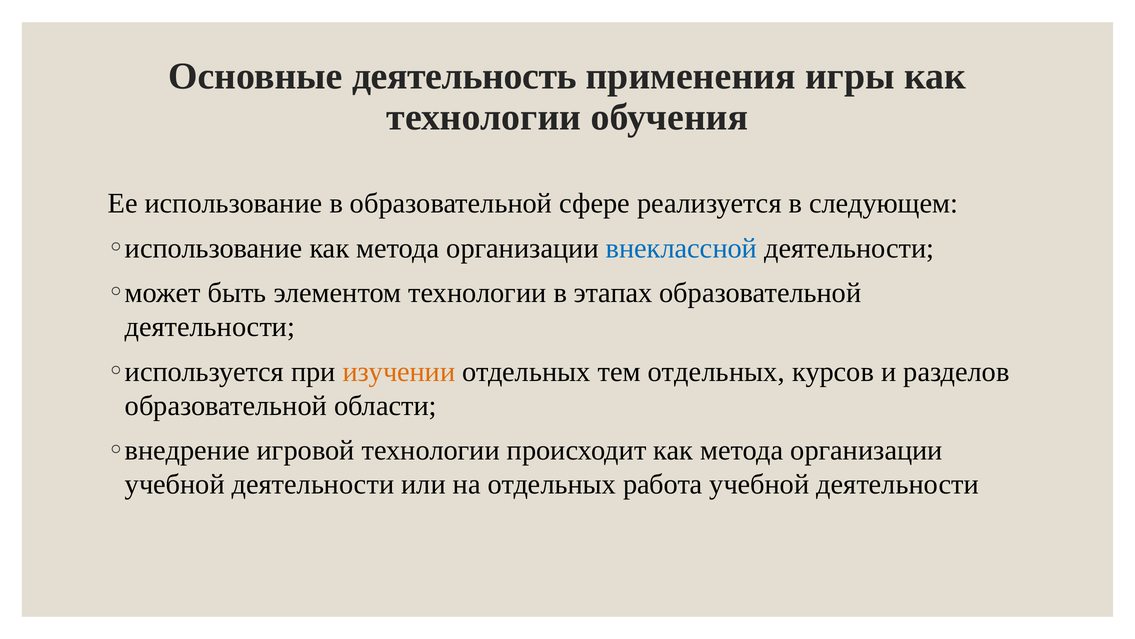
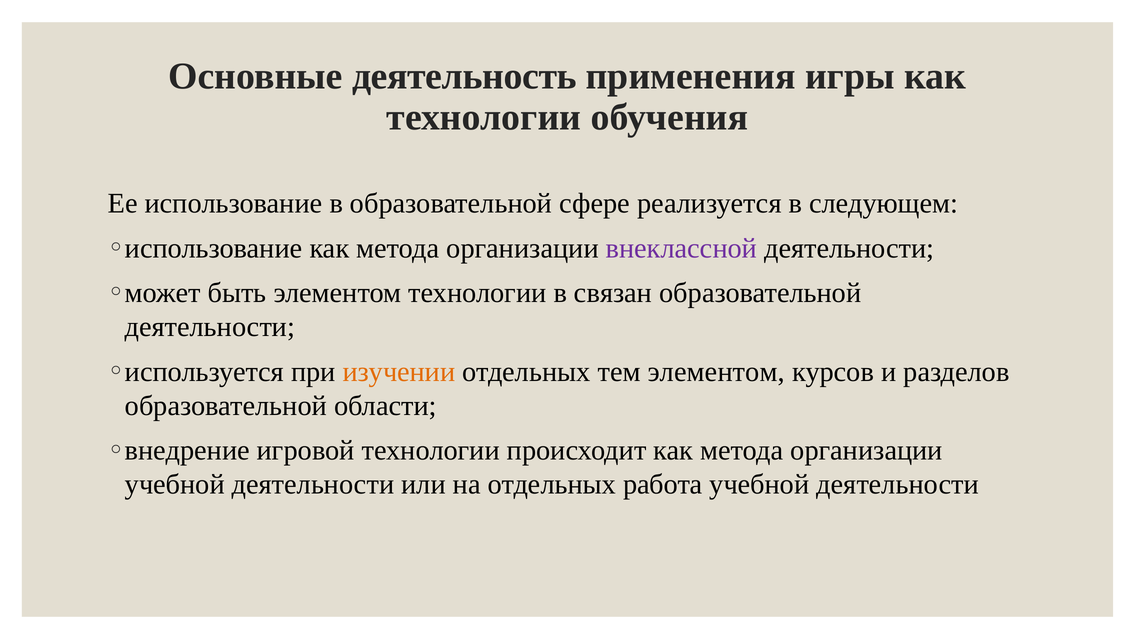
внеклассной colour: blue -> purple (681, 248)
этапах: этапах -> связан (613, 293)
тем отдельных: отдельных -> элементом (716, 371)
